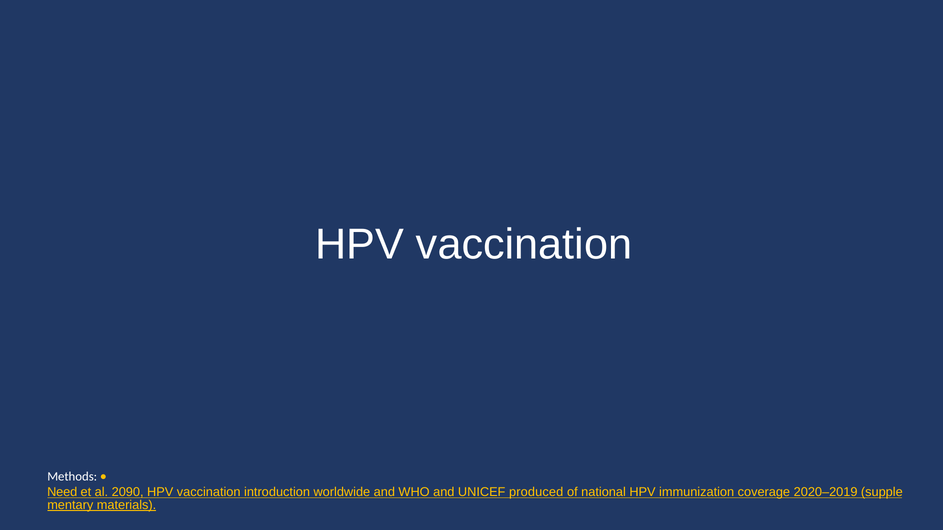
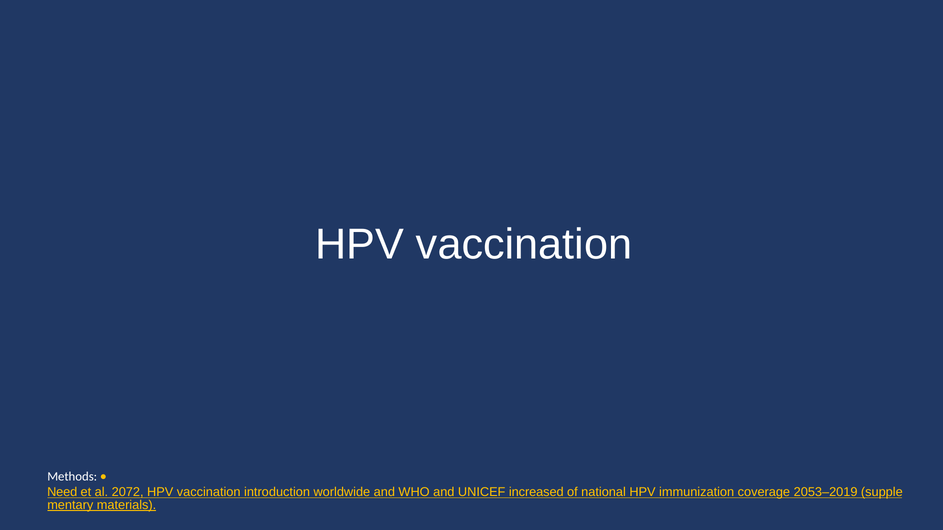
2090: 2090 -> 2072 (128, 492)
produced: produced -> increased (536, 492)
2020–2019: 2020–2019 -> 2053–2019 (826, 492)
